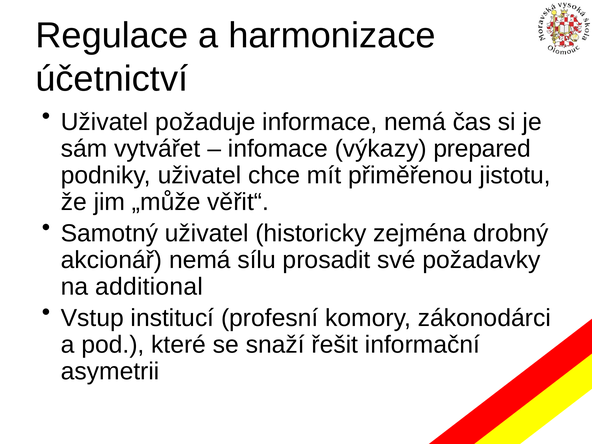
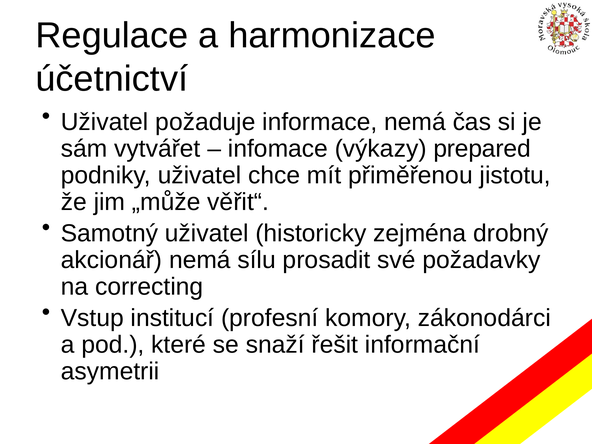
additional: additional -> correcting (149, 287)
